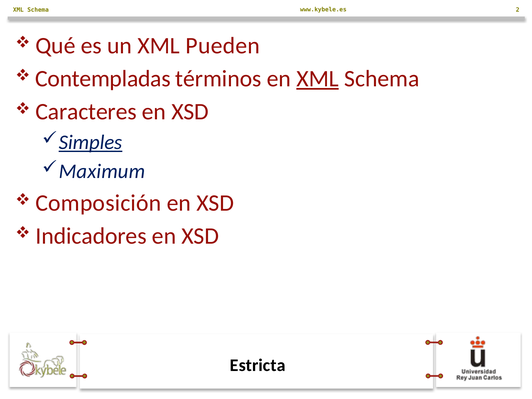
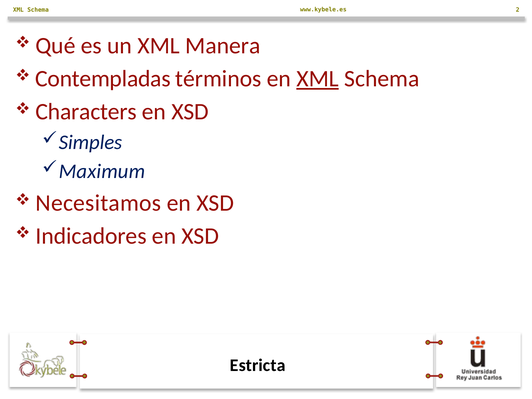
Pueden: Pueden -> Manera (223, 46)
Caracteres: Caracteres -> Characters (86, 112)
Simples underline: present -> none (91, 142)
Composición: Composición -> Necesitamos (98, 203)
